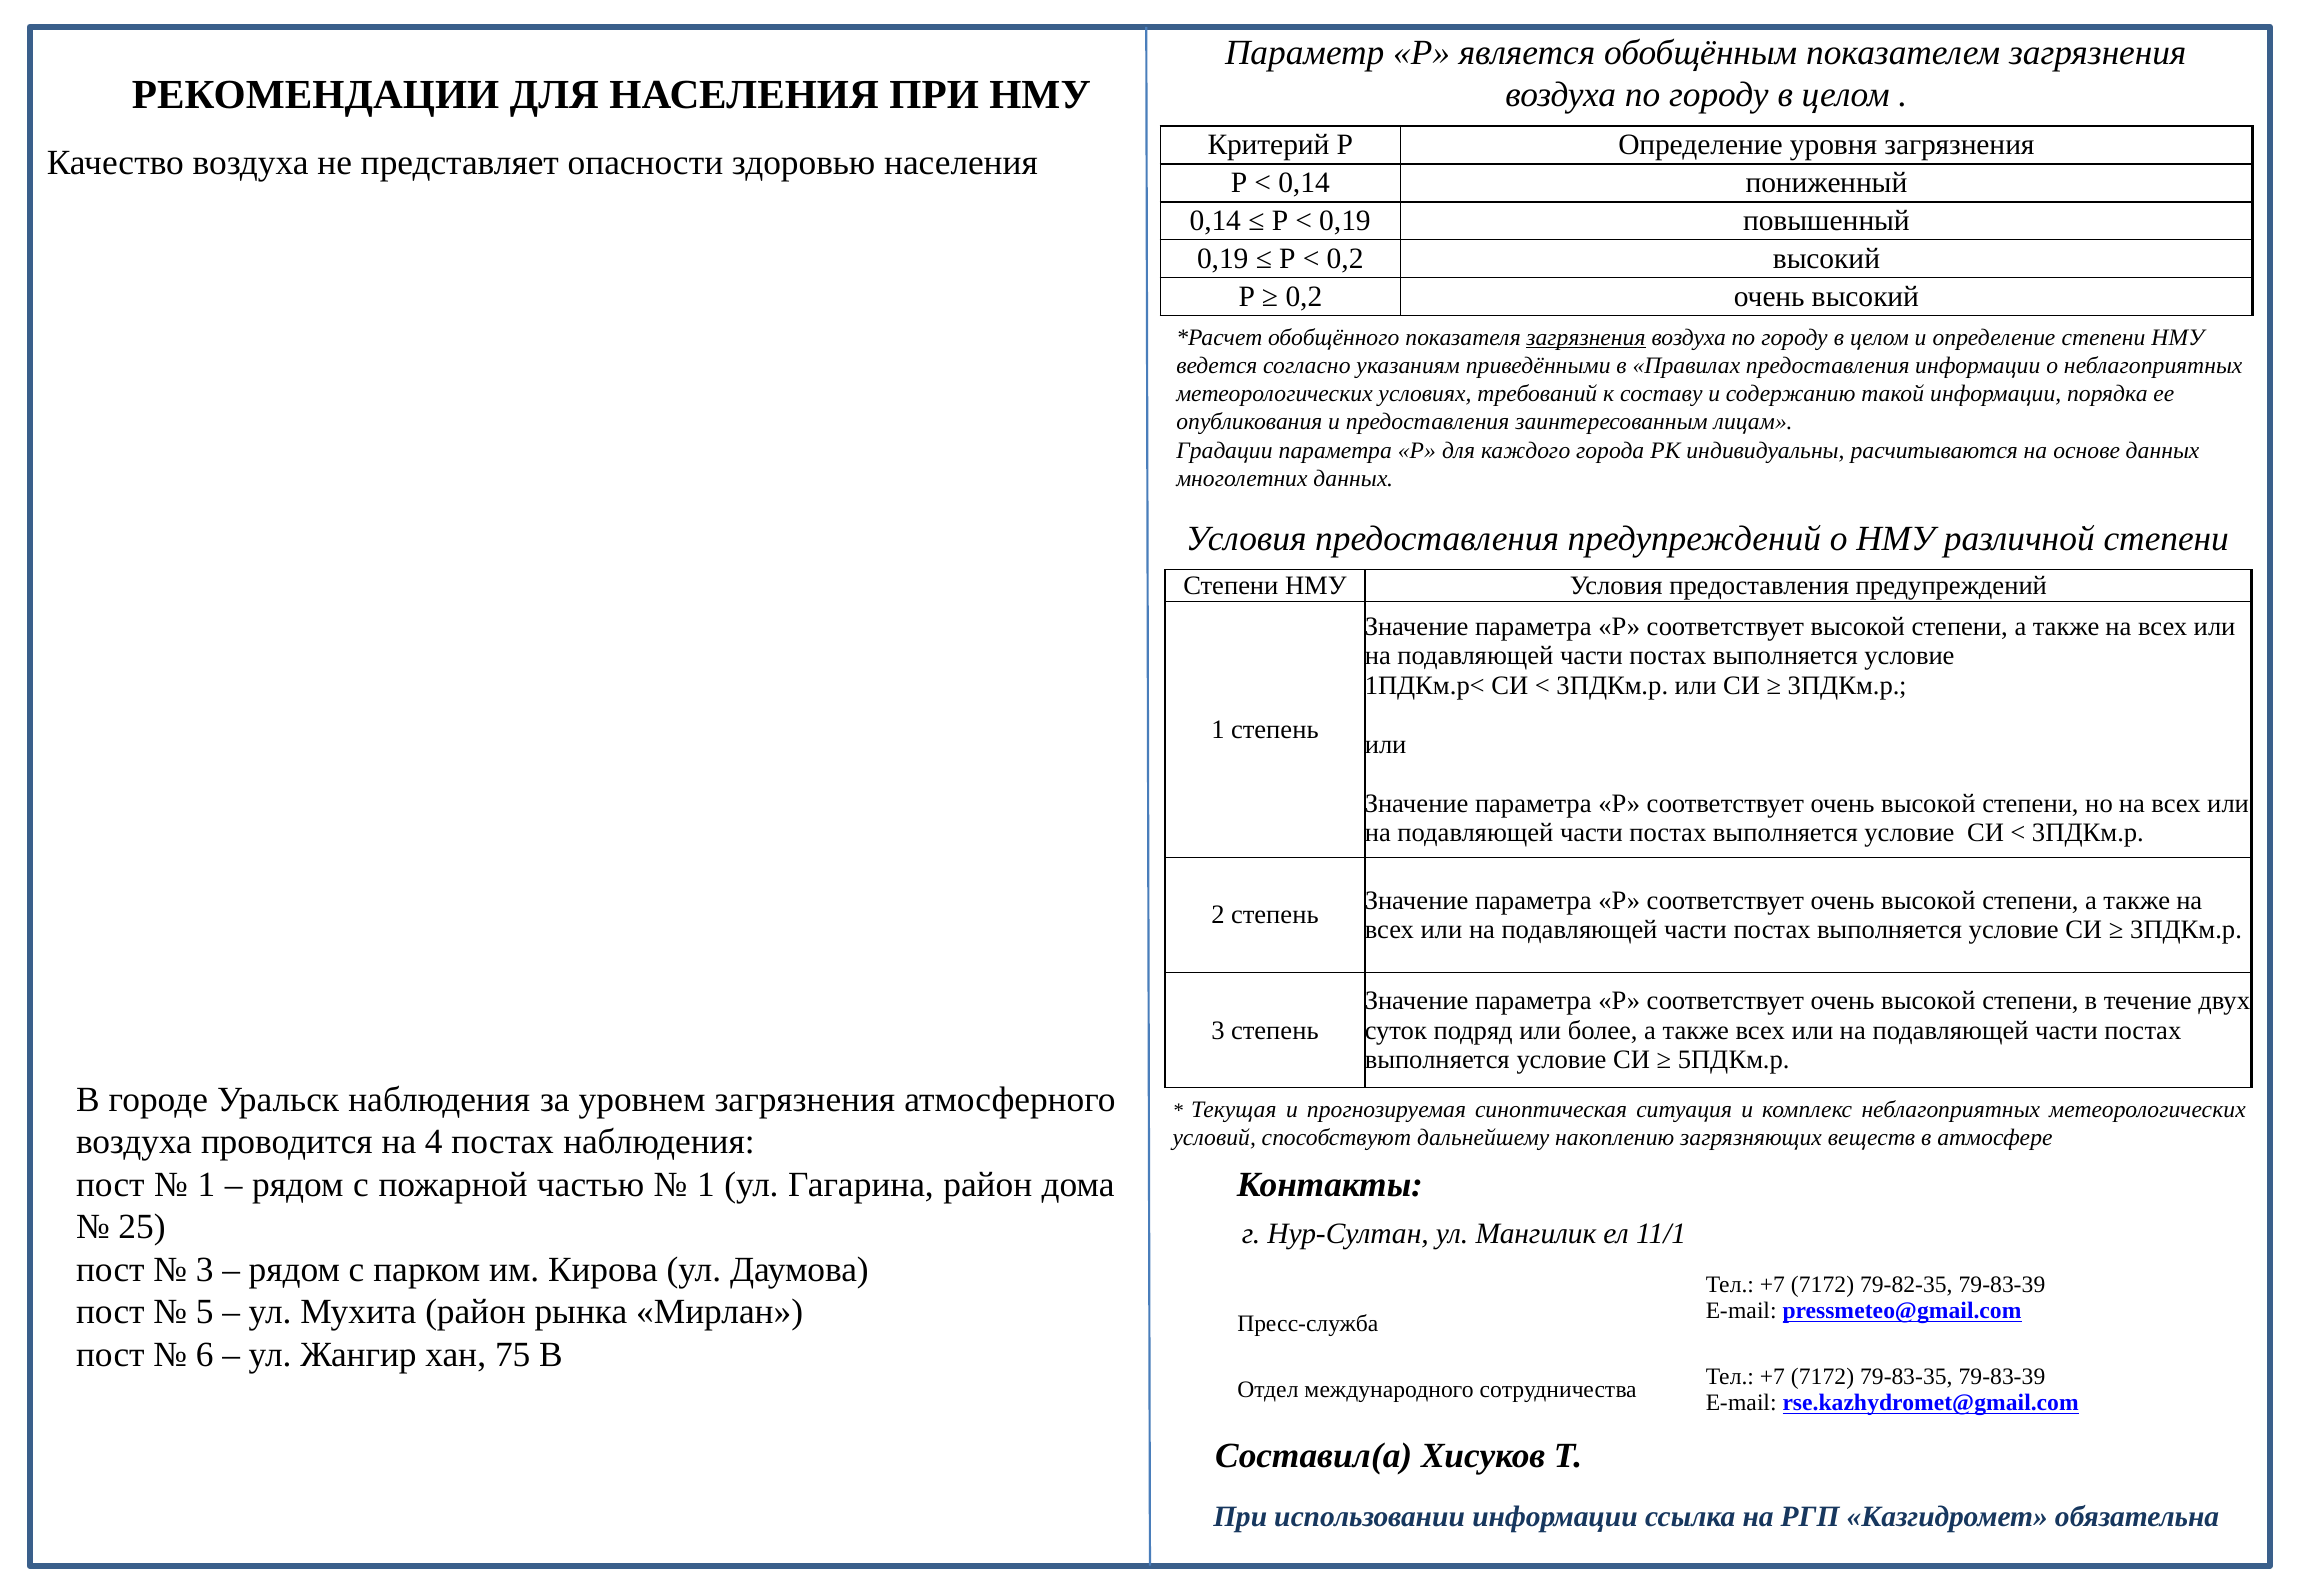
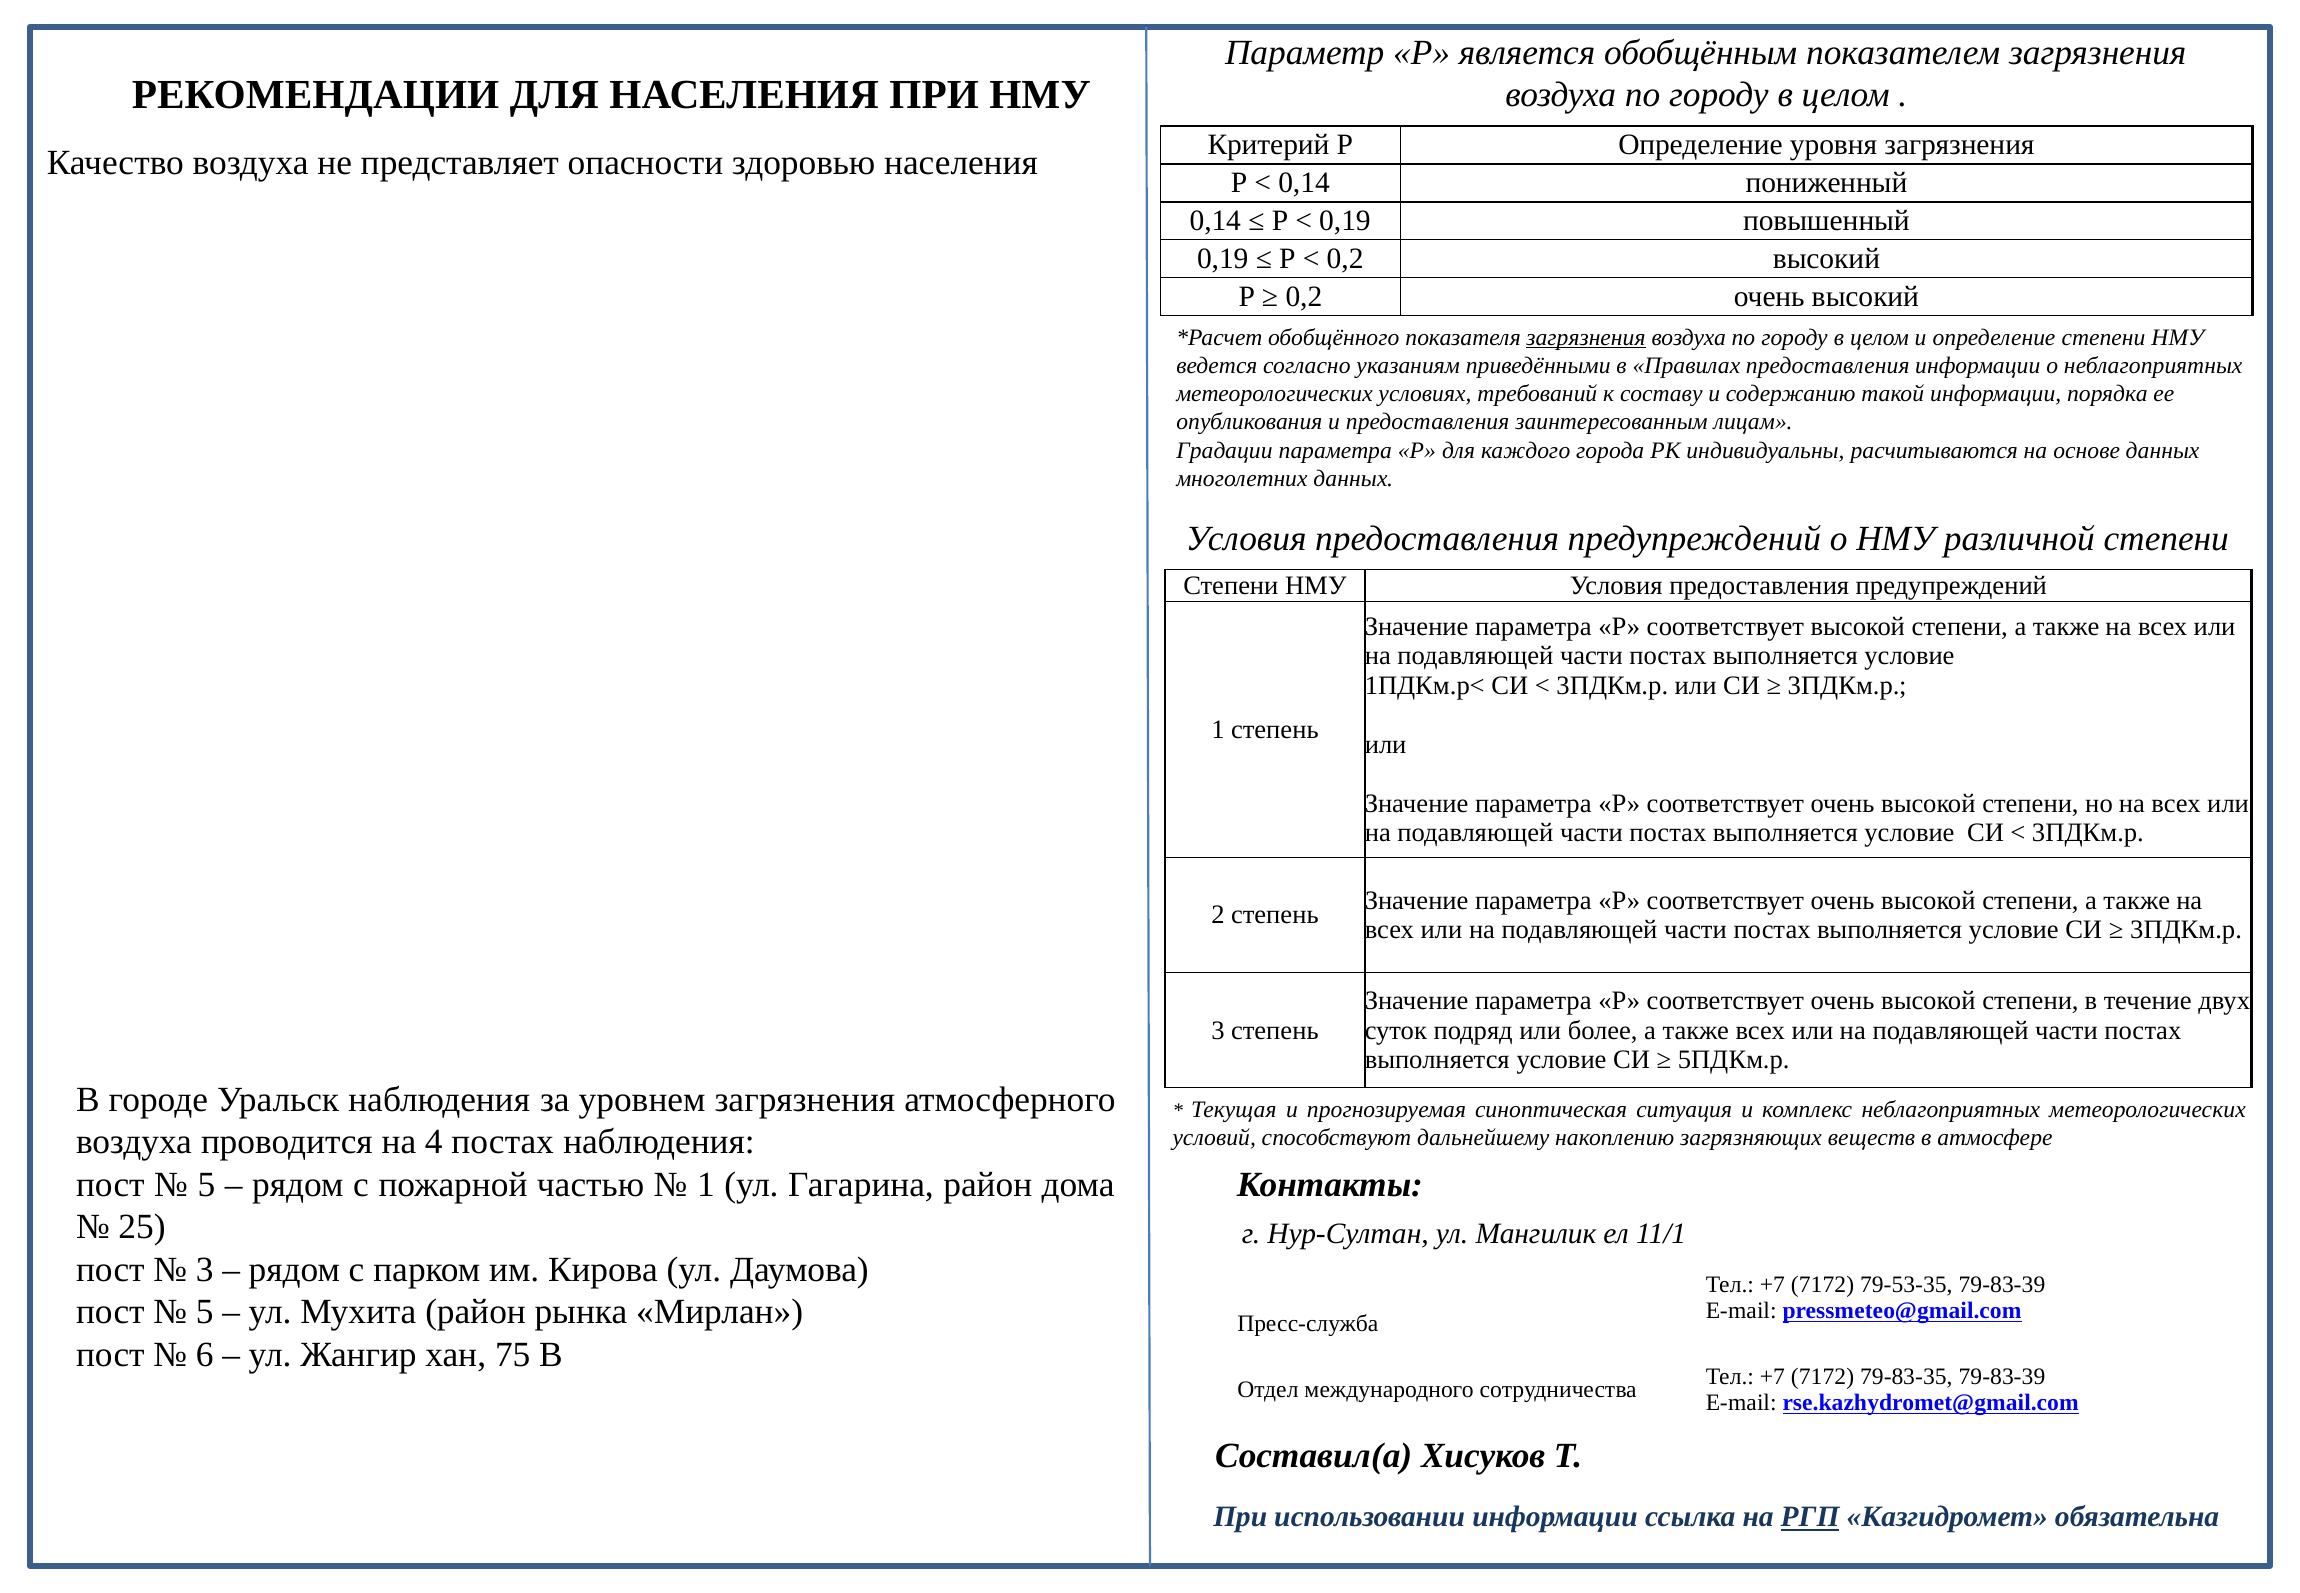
1: 1 -> 5 (206, 1184)
79-82-35: 79-82-35 -> 79-53-35 (1906, 1284)
РГП underline: none -> present (1810, 1516)
